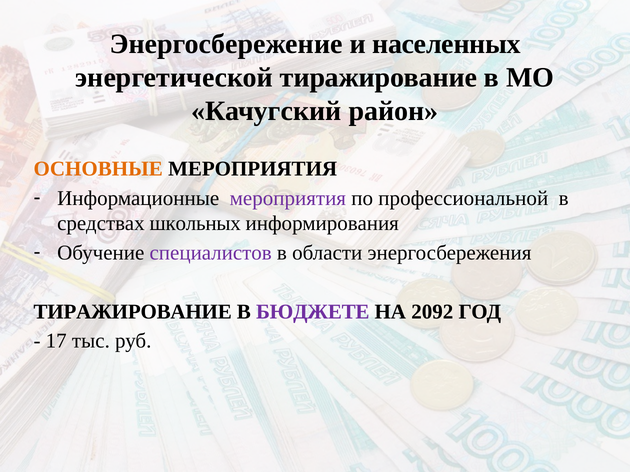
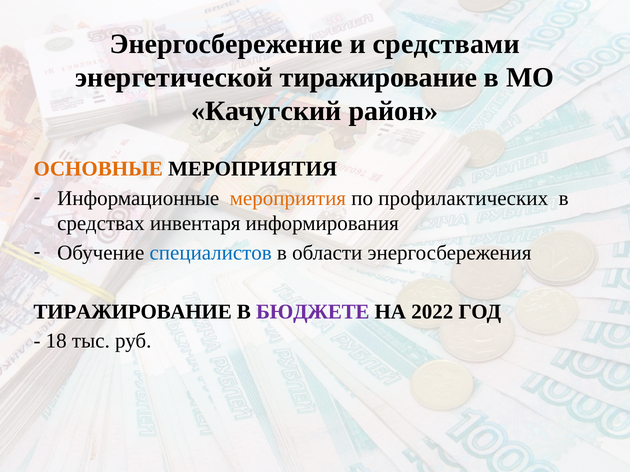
населенных: населенных -> средствами (446, 44)
мероприятия colour: purple -> orange (288, 199)
профессиональной: профессиональной -> профилактических (463, 199)
школьных: школьных -> инвентаря (195, 224)
специалистов colour: purple -> blue (211, 253)
2092: 2092 -> 2022 (432, 312)
17: 17 -> 18 (56, 341)
